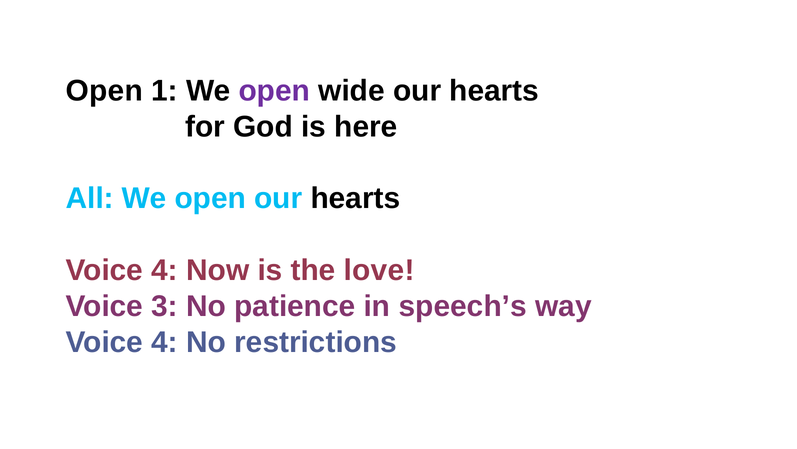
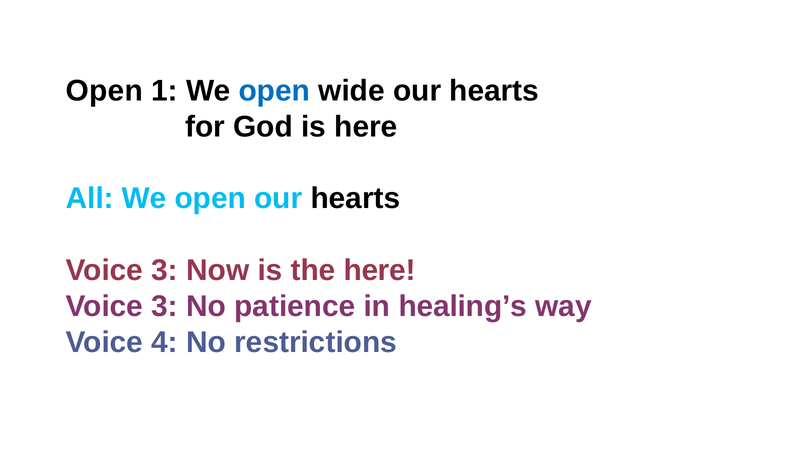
open colour: purple -> blue (274, 91)
4: 4 -> 3 (165, 270)
the love: love -> here (380, 270)
speech’s: speech’s -> healing’s (463, 306)
